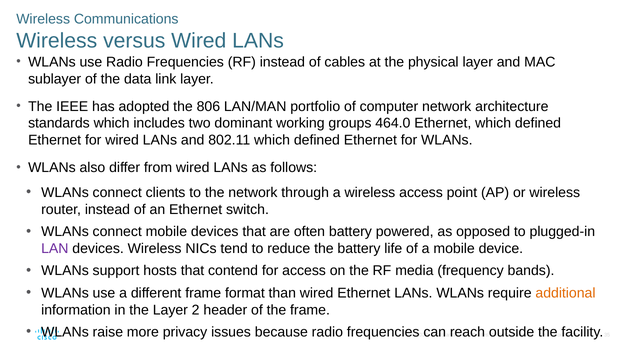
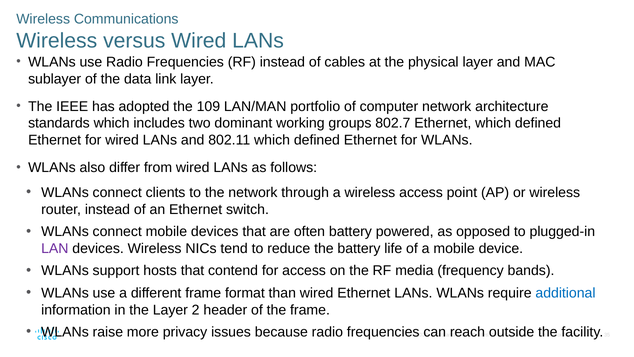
806: 806 -> 109 (208, 106)
464.0: 464.0 -> 802.7 (393, 123)
additional colour: orange -> blue (565, 293)
